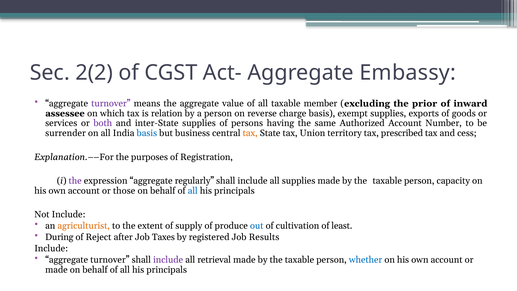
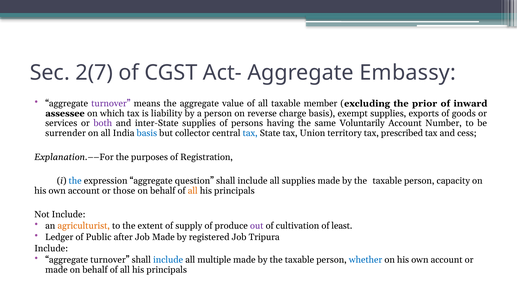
2(2: 2(2 -> 2(7 (94, 73)
relation: relation -> liability (167, 114)
Authorized: Authorized -> Voluntarily (362, 124)
business: business -> collector (193, 133)
tax colour: orange -> blue (250, 133)
the colour: purple -> blue (75, 181)
regularly: regularly -> question (194, 181)
all colour: blue -> orange (193, 191)
out colour: blue -> purple (257, 226)
During: During -> Ledger (59, 238)
Reject: Reject -> Public (99, 238)
Job Taxes: Taxes -> Made (163, 238)
Results: Results -> Tripura (264, 238)
include colour: purple -> blue (168, 260)
retrieval: retrieval -> multiple (214, 260)
